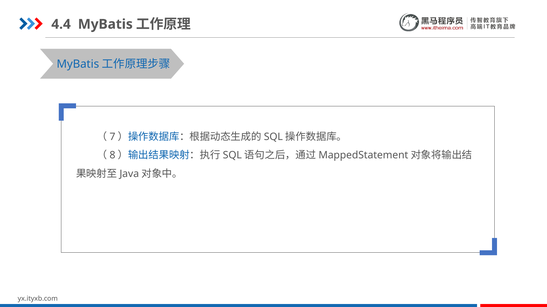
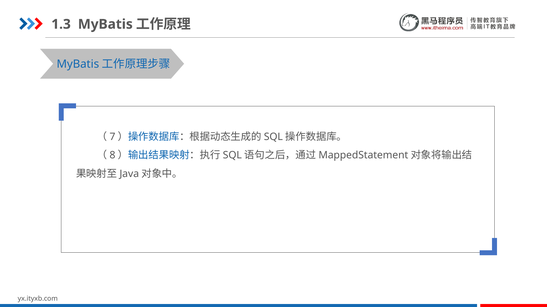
4.4: 4.4 -> 1.3 (61, 24)
